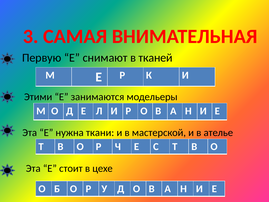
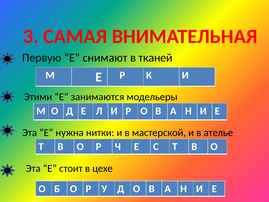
ткани: ткани -> нитки (100, 132)
